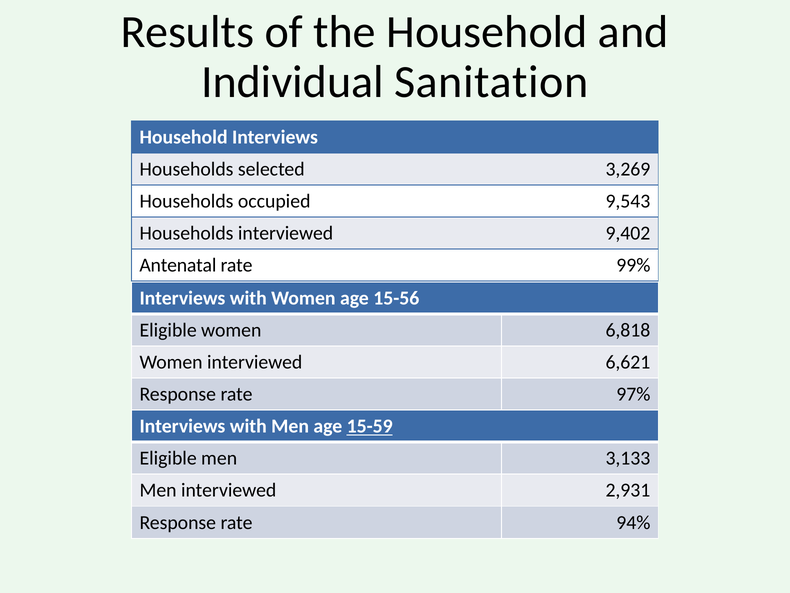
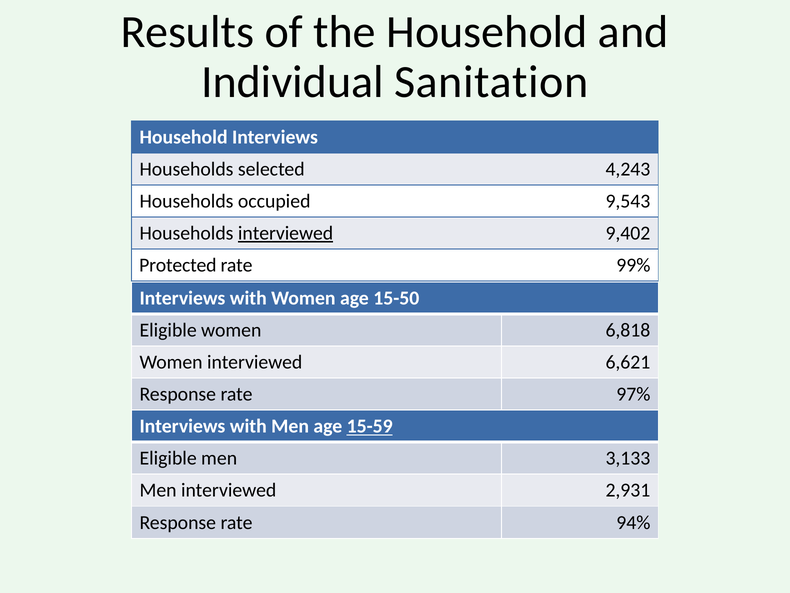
3,269: 3,269 -> 4,243 (628, 169)
interviewed underline: none -> present (286, 233)
Antenatal: Antenatal -> Protected (178, 265)
15-56: 15-56 -> 15-50 (396, 298)
